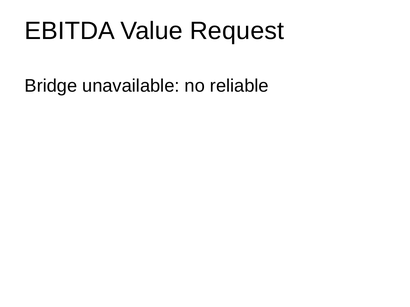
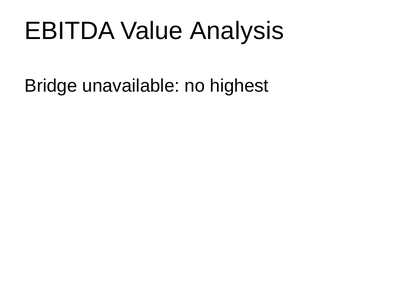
Request: Request -> Analysis (237, 31)
reliable: reliable -> highest (239, 86)
